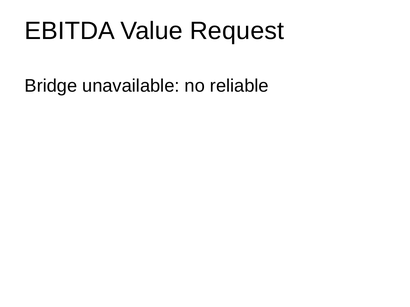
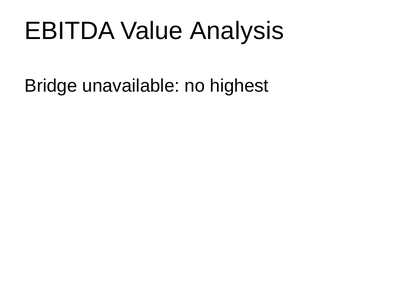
Request: Request -> Analysis (237, 31)
reliable: reliable -> highest (239, 86)
